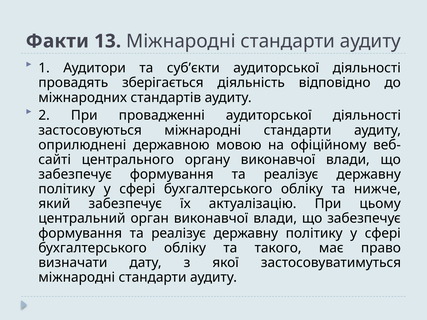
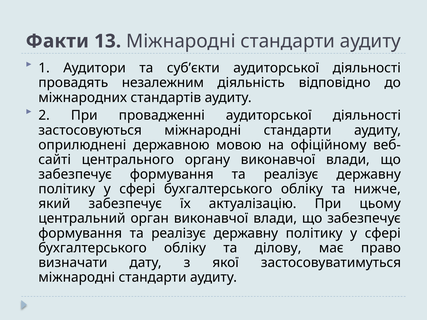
зберігається: зберігається -> незалежним (163, 83)
такого: такого -> ділову (278, 248)
